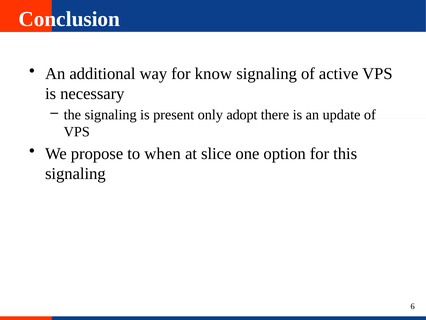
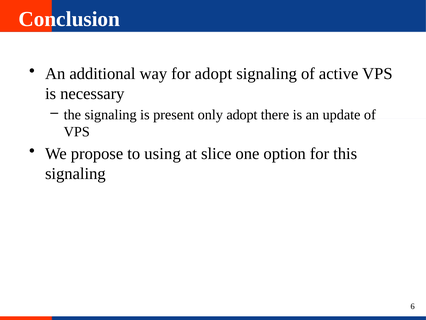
for know: know -> adopt (213, 74)
when: when -> using (163, 154)
